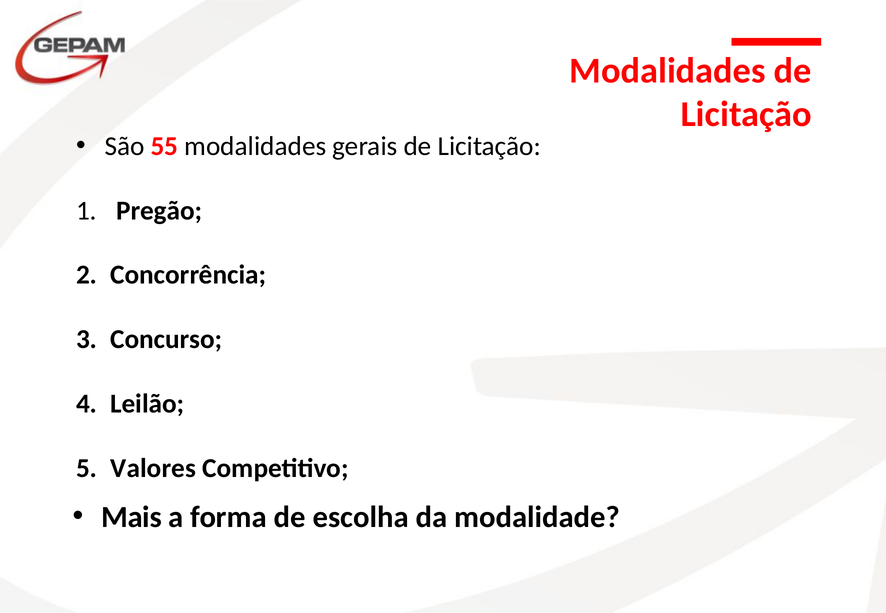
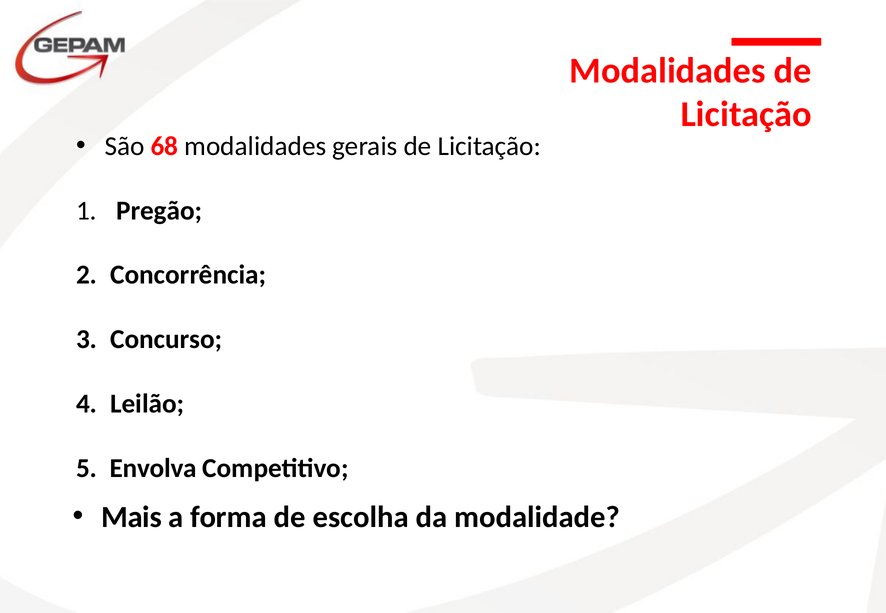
55: 55 -> 68 (164, 146)
Valores: Valores -> Envolva (153, 469)
